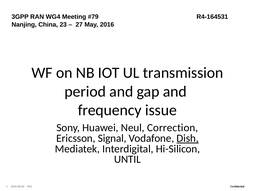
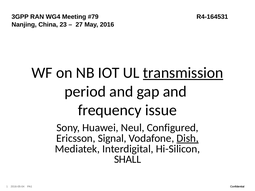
transmission underline: none -> present (183, 73)
Correction: Correction -> Configured (173, 128)
UNTIL: UNTIL -> SHALL (128, 160)
